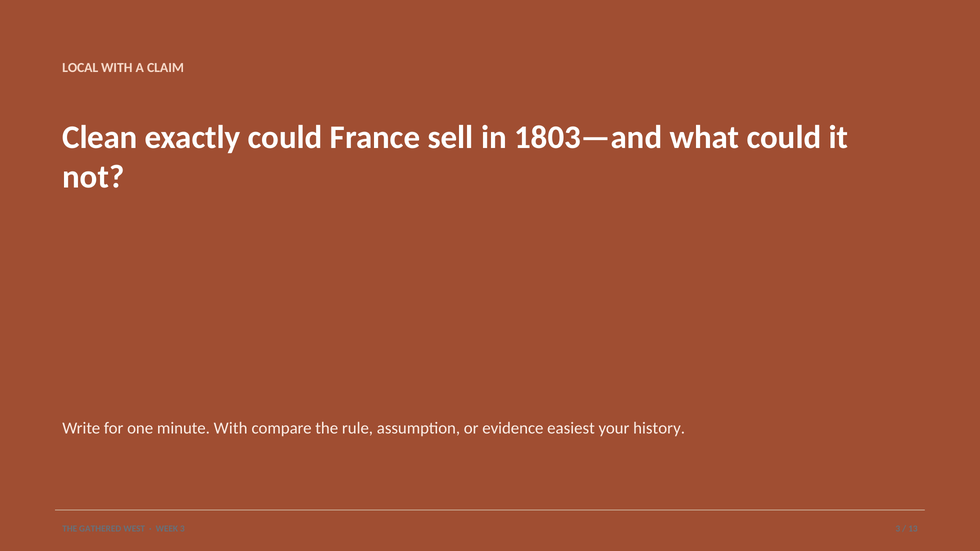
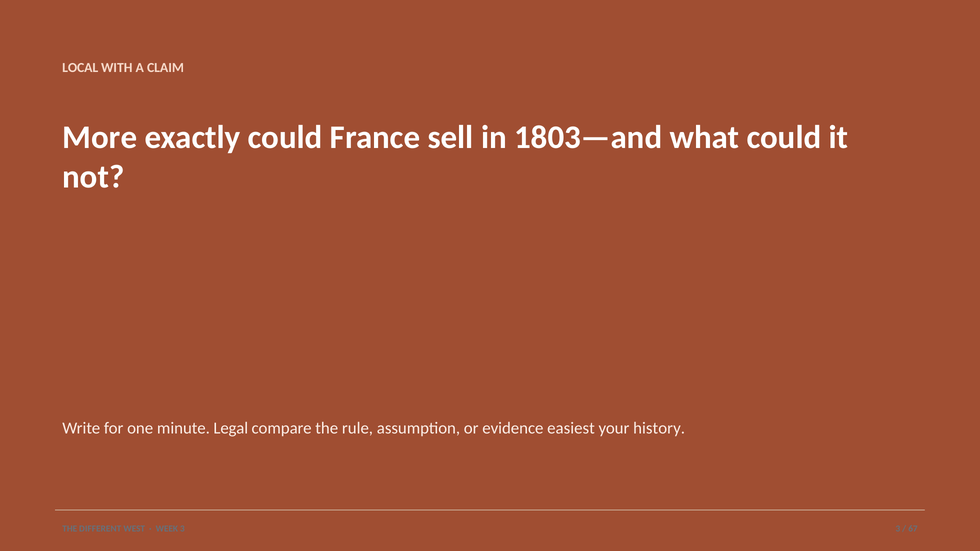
Clean: Clean -> More (100, 137)
minute With: With -> Legal (231, 428)
GATHERED: GATHERED -> DIFFERENT (100, 529)
13: 13 -> 67 (913, 529)
